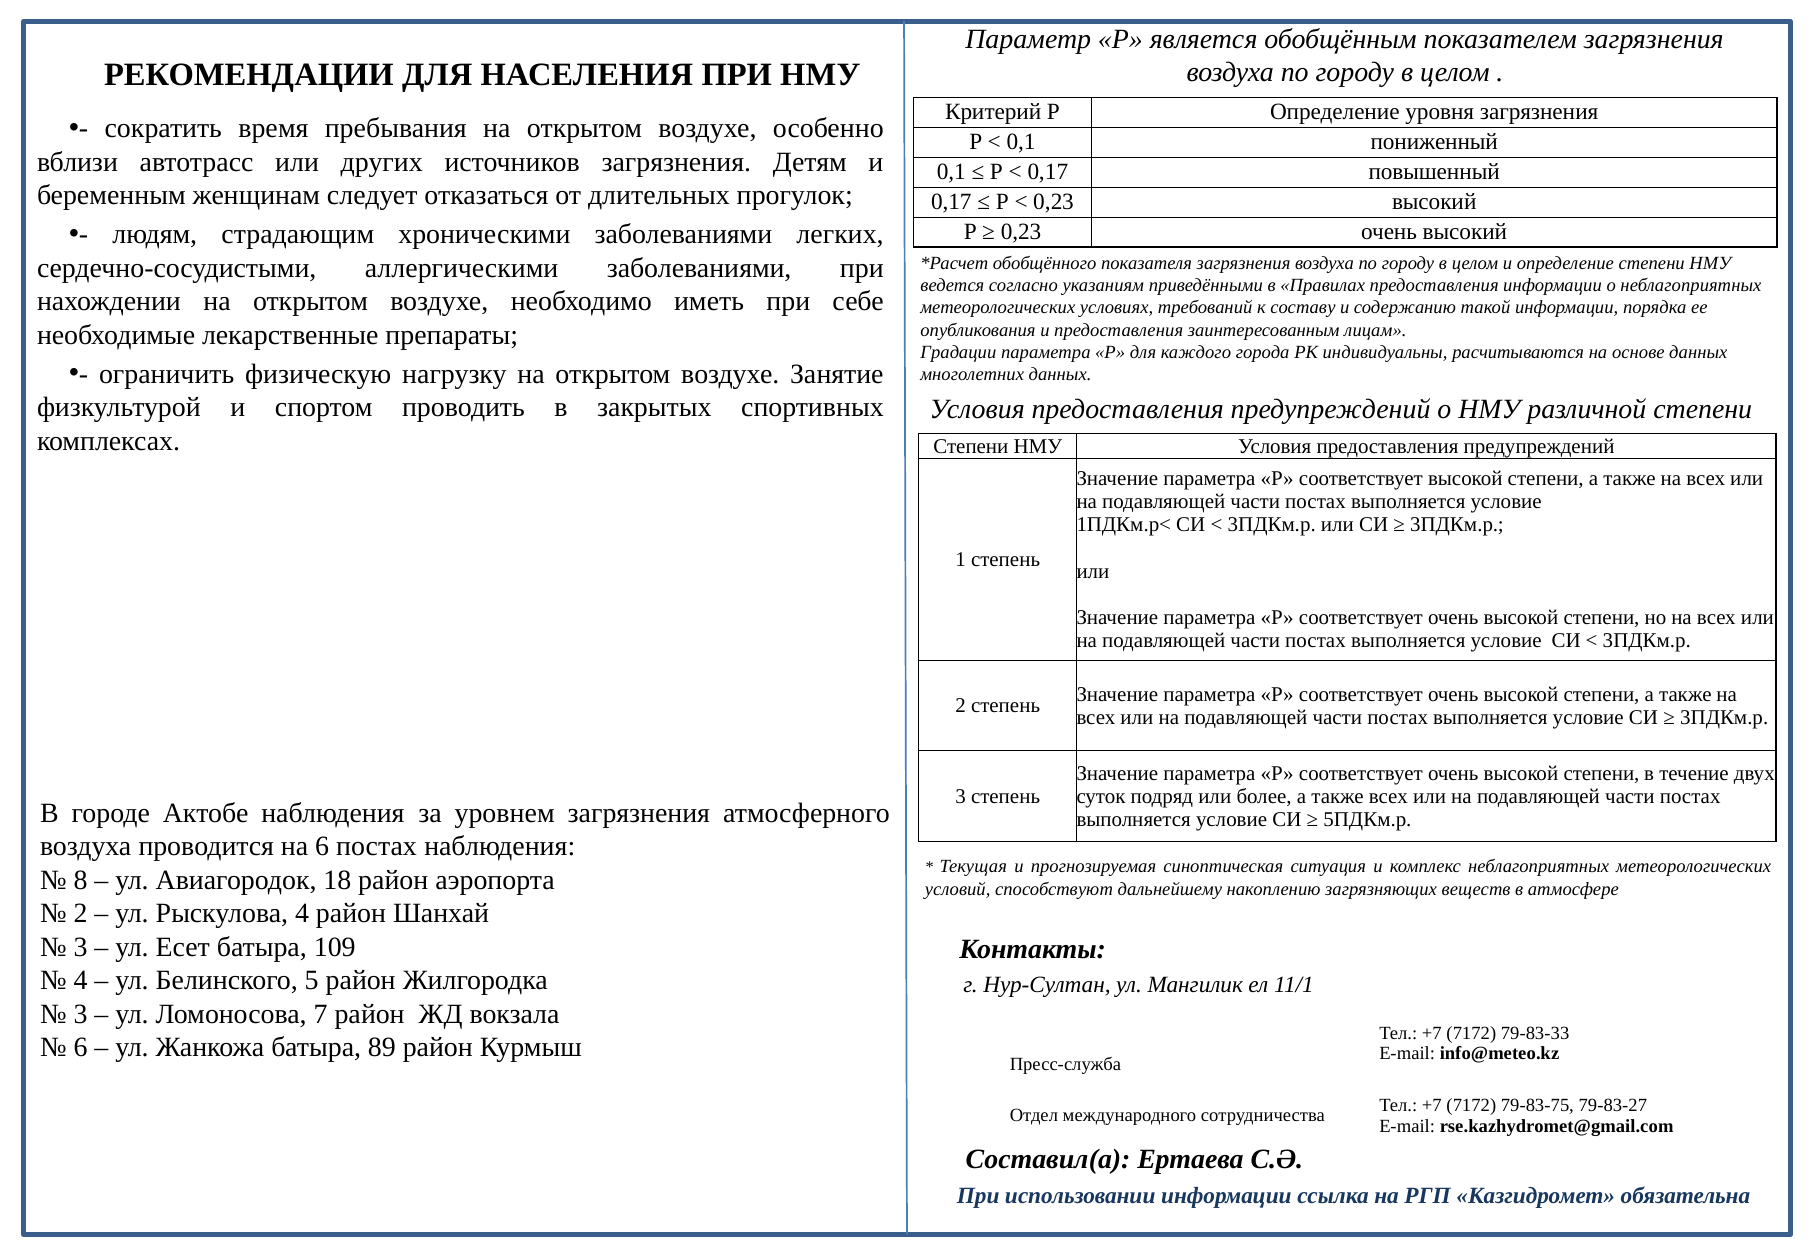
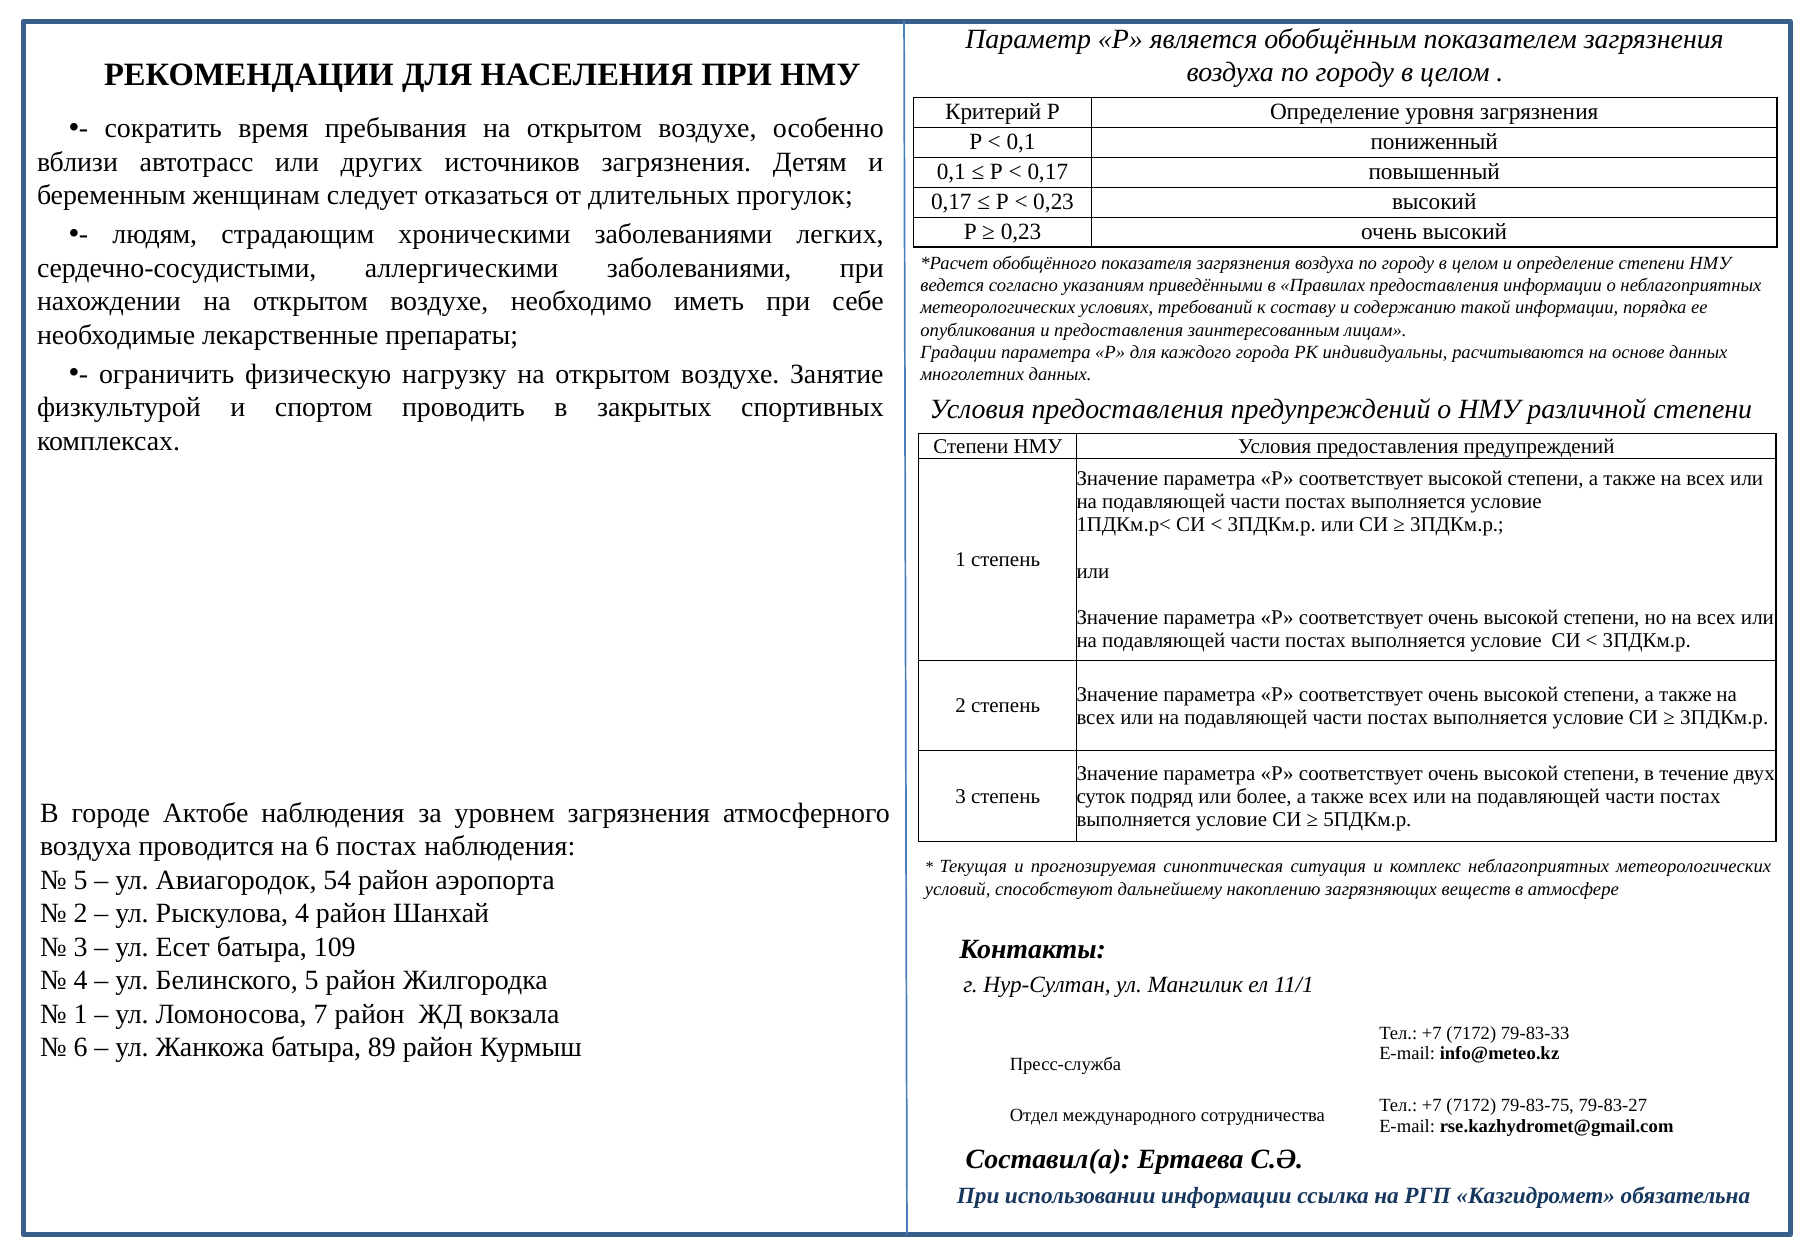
8: 8 -> 5 (80, 880)
18: 18 -> 54 (337, 880)
3: 3 -> 1 (80, 1014)
